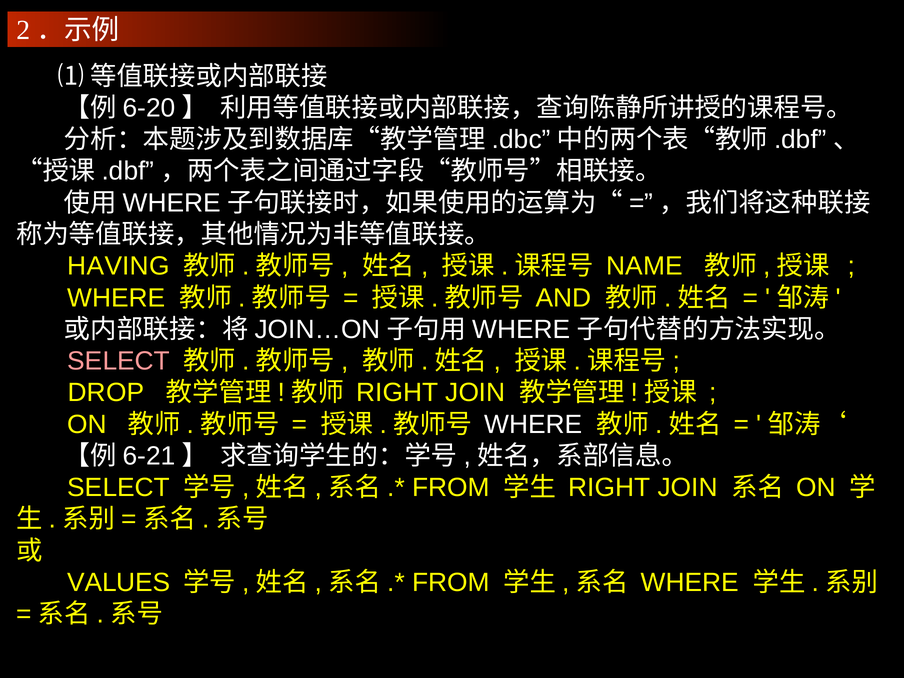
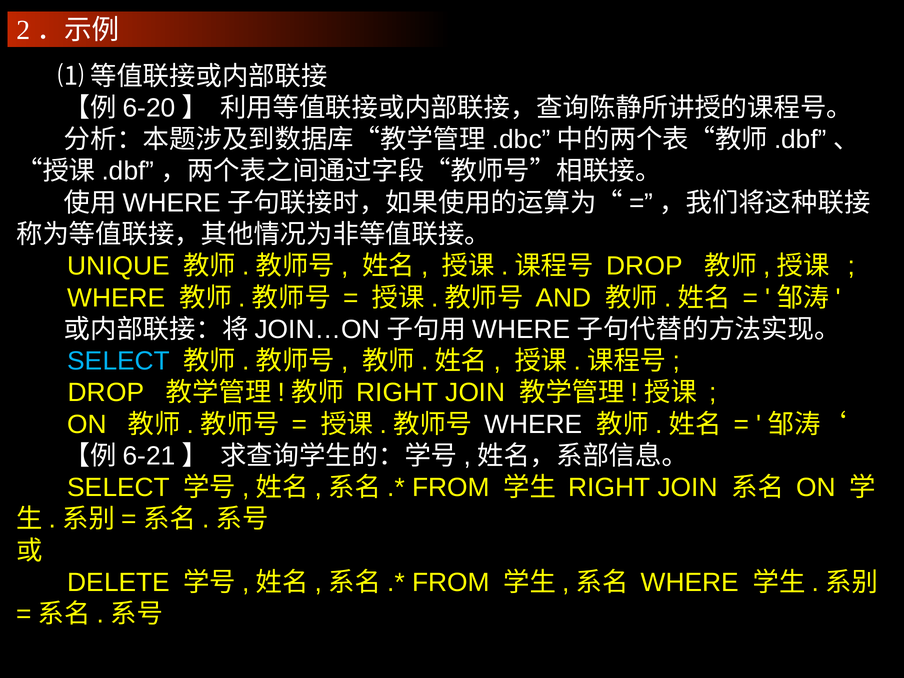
HAVING: HAVING -> UNIQUE (119, 266)
NAME: NAME -> DROP (644, 266)
SELECT colour: pink -> light blue (119, 361)
VALUES: VALUES -> DELETE (119, 583)
